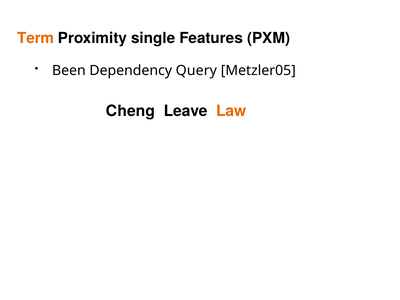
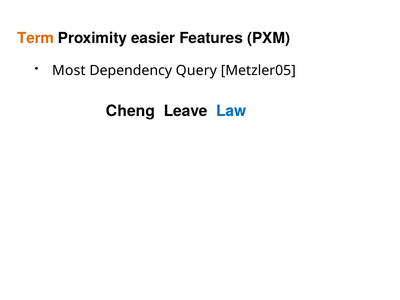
single: single -> easier (153, 38)
Been: Been -> Most (69, 71)
Law colour: orange -> blue (231, 111)
